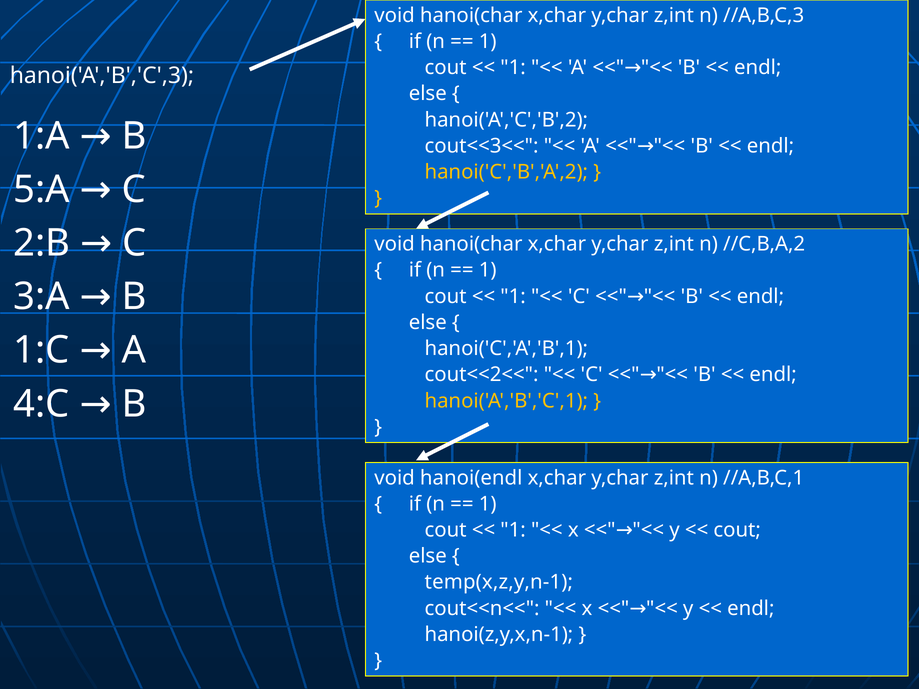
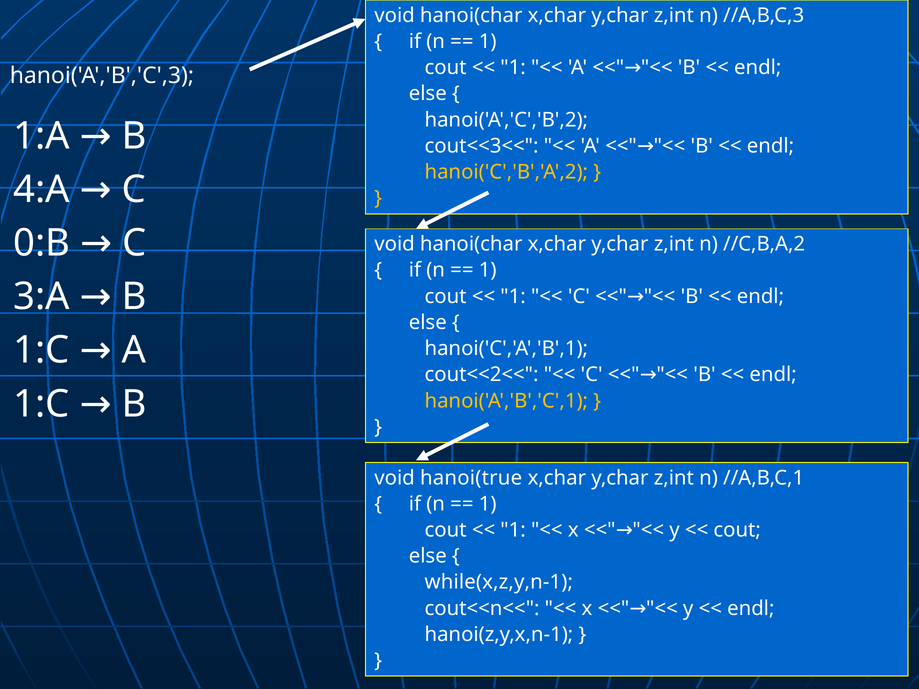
5:A: 5:A -> 4:A (42, 190)
2:B: 2:B -> 0:B (42, 243)
4:C: 4:C -> 1:C (41, 404)
hanoi(endl: hanoi(endl -> hanoi(true (471, 478)
temp(x,z,y,n-1: temp(x,z,y,n-1 -> while(x,z,y,n-1 (499, 582)
